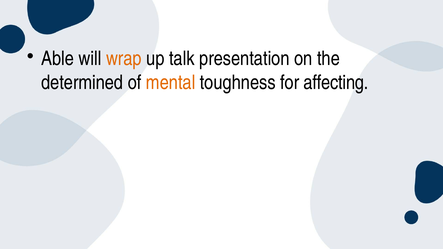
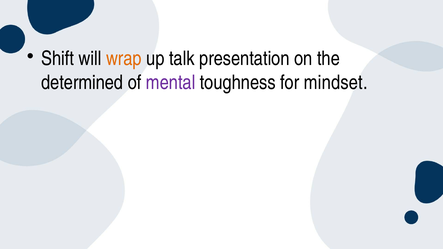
Able: Able -> Shift (58, 59)
mental colour: orange -> purple (171, 83)
affecting: affecting -> mindset (336, 83)
